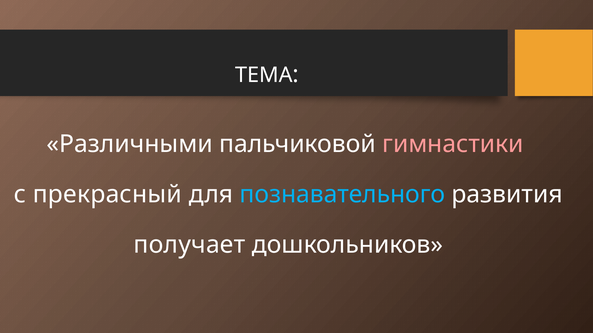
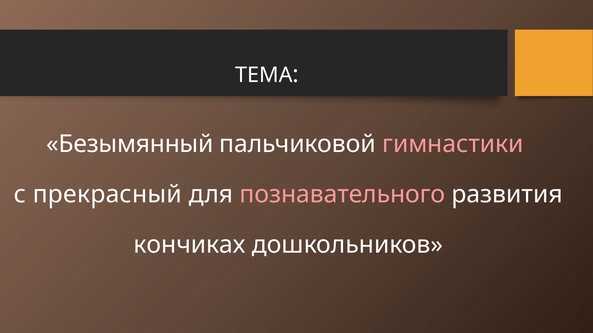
Различными: Различными -> Безымянный (130, 144)
познавательного colour: light blue -> pink (342, 195)
получает: получает -> кончиках (190, 245)
